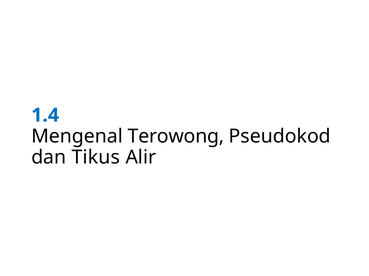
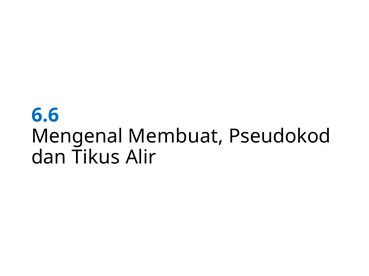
1.4: 1.4 -> 6.6 (45, 115)
Terowong: Terowong -> Membuat (176, 137)
